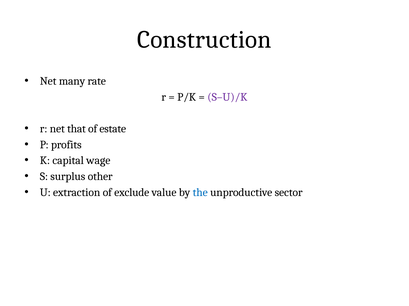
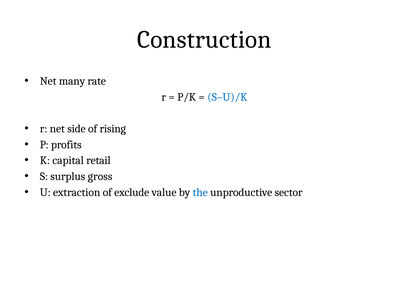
S–U)/K colour: purple -> blue (227, 97)
that: that -> side (76, 129)
estate: estate -> rising (113, 129)
wage: wage -> retail (98, 161)
other: other -> gross (100, 177)
